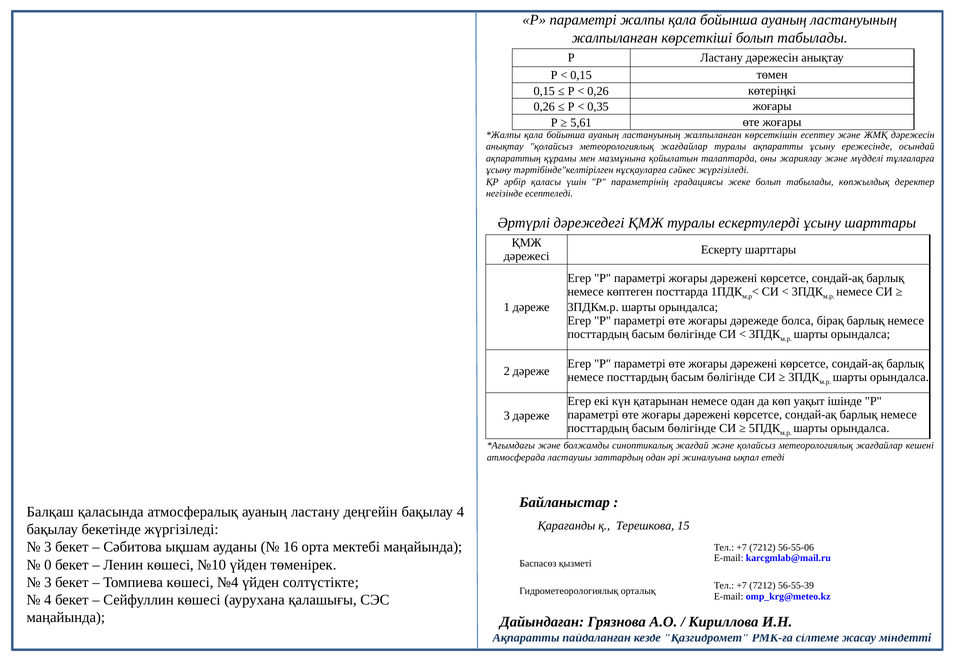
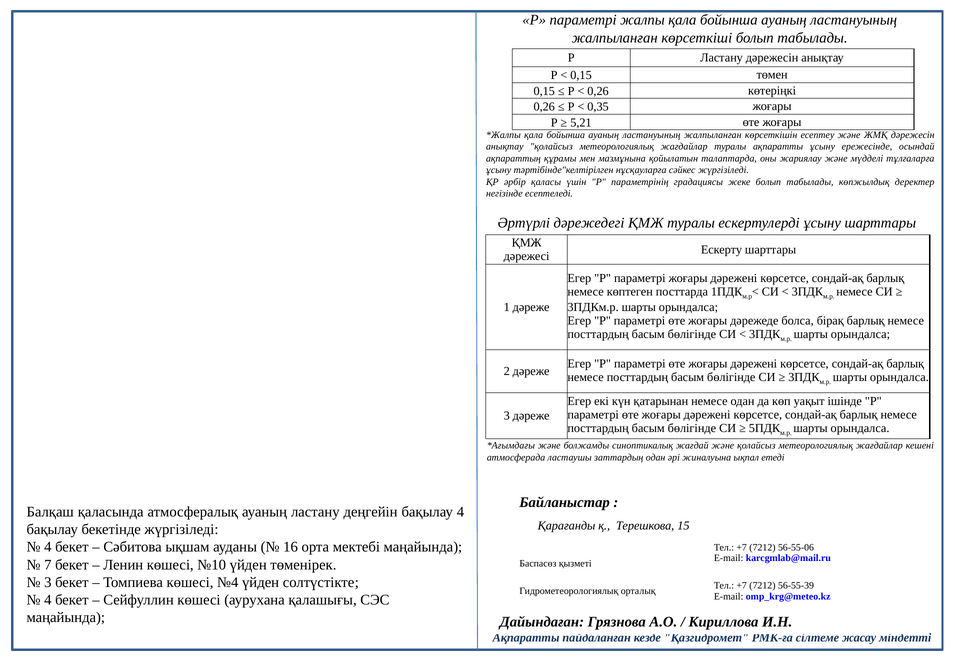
5,61: 5,61 -> 5,21 (581, 123)
3: 3 -> 4 (48, 547)
0: 0 -> 7 (48, 565)
